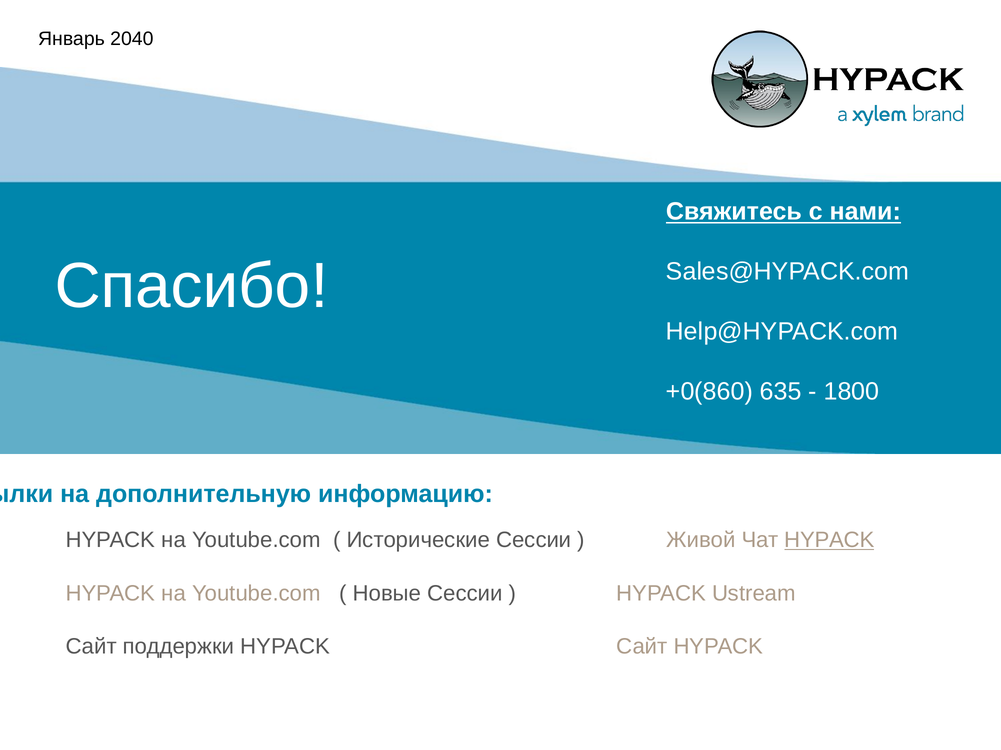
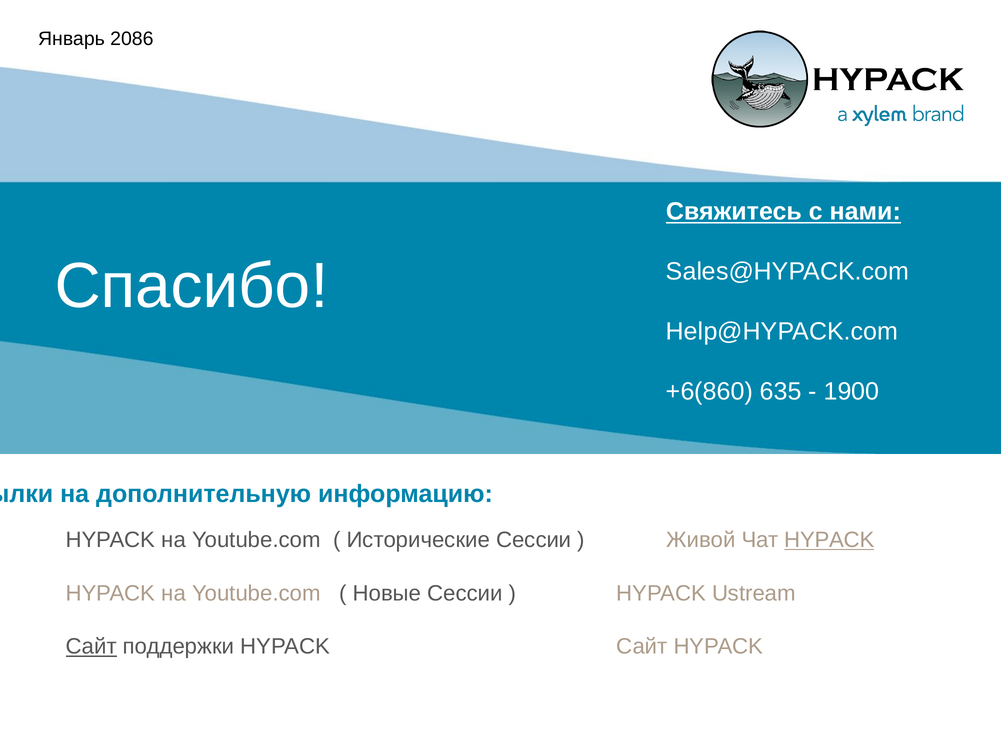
2040: 2040 -> 2086 (132, 39)
+0(860: +0(860 -> +6(860 (709, 392)
1800: 1800 -> 1900 (851, 392)
Сайт underline: none -> present (91, 647)
